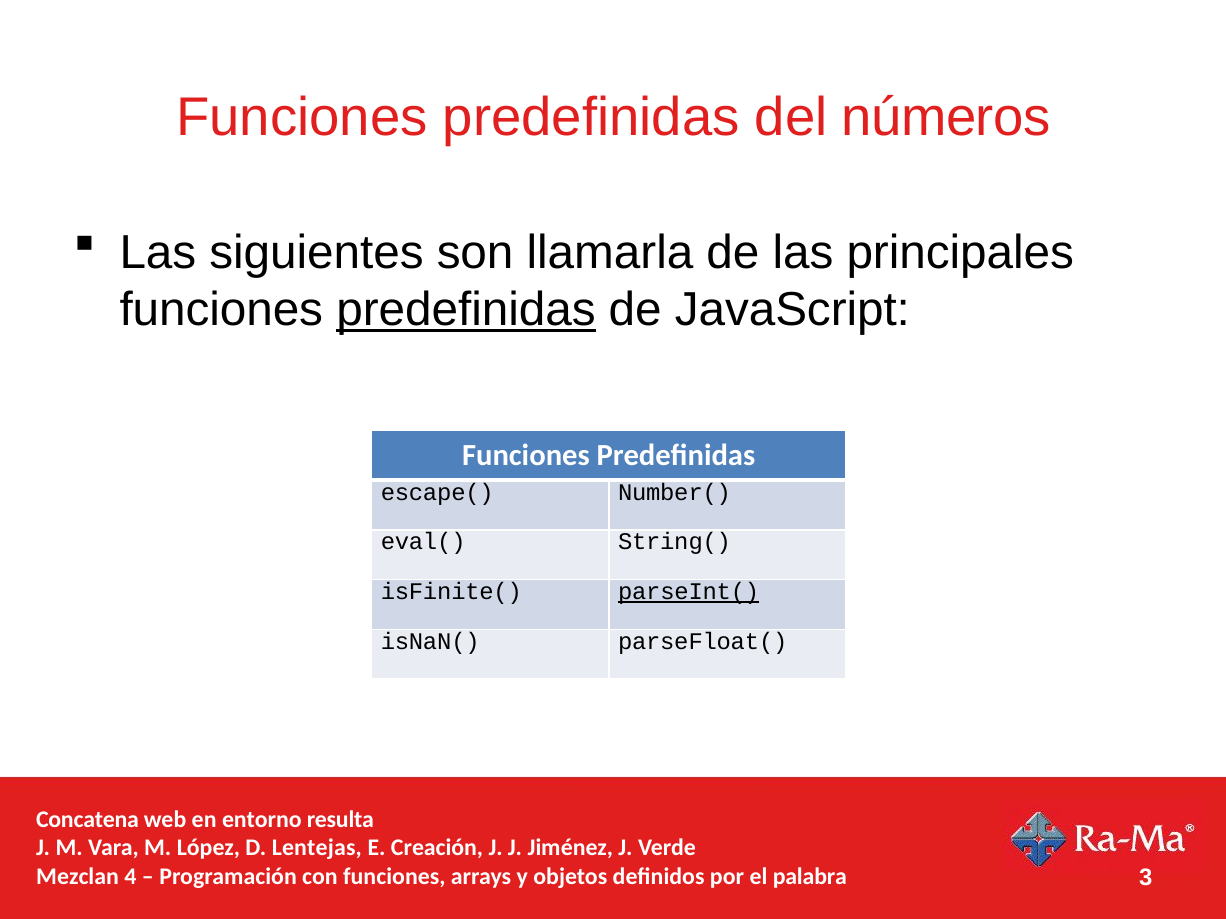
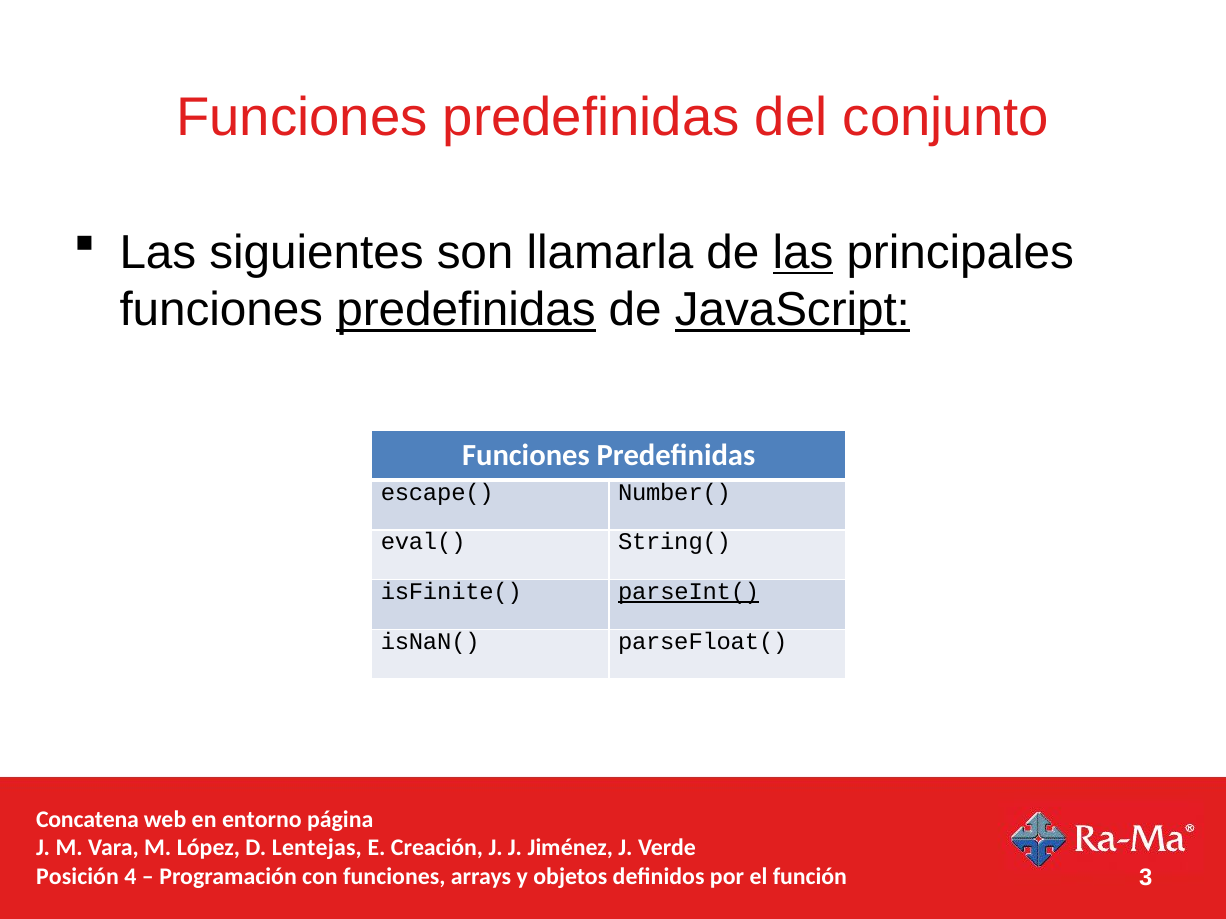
números: números -> conjunto (946, 117)
las underline: none -> present (803, 253)
JavaScript underline: none -> present (792, 310)
resulta: resulta -> página (340, 820)
Mezclan: Mezclan -> Posición (78, 877)
palabra: palabra -> función (810, 877)
